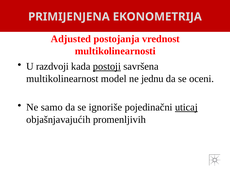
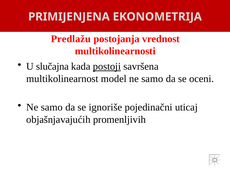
Adjusted: Adjusted -> Predlažu (71, 39)
razdvoji: razdvoji -> slučajna (52, 67)
model ne jednu: jednu -> samo (152, 79)
uticaj underline: present -> none (186, 108)
